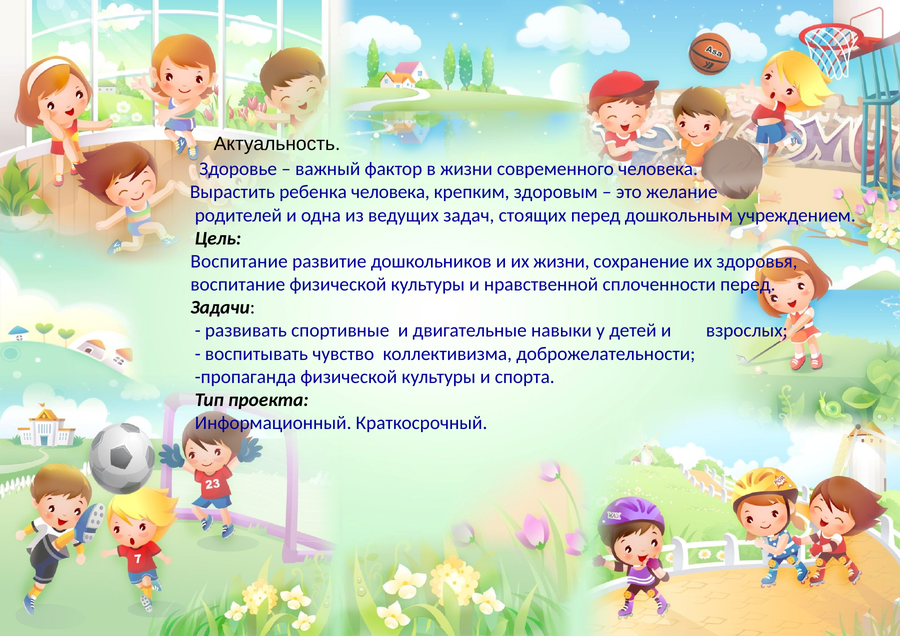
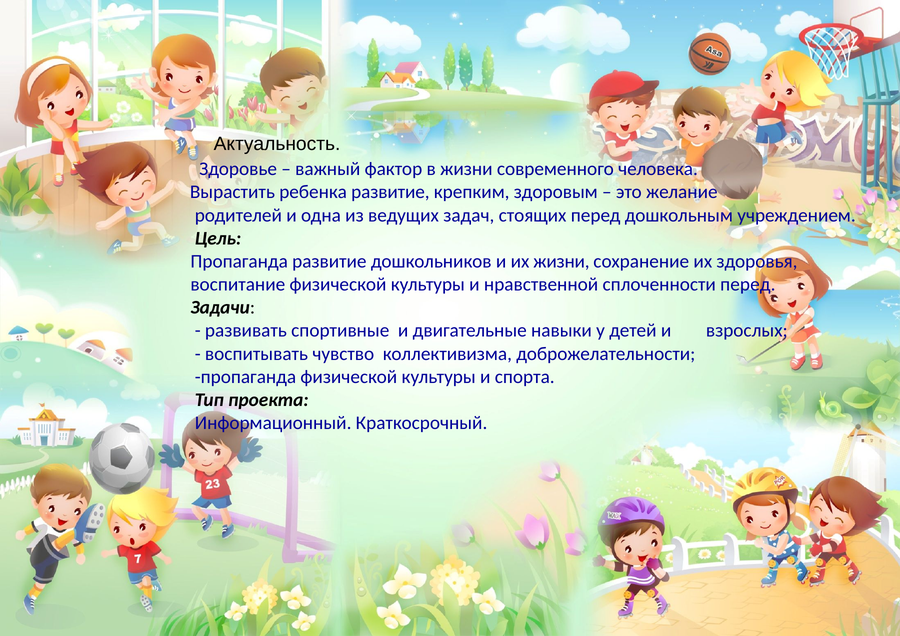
ребенка человека: человека -> развитие (390, 192)
Воспитание: Воспитание -> Пропаганда (239, 262)
